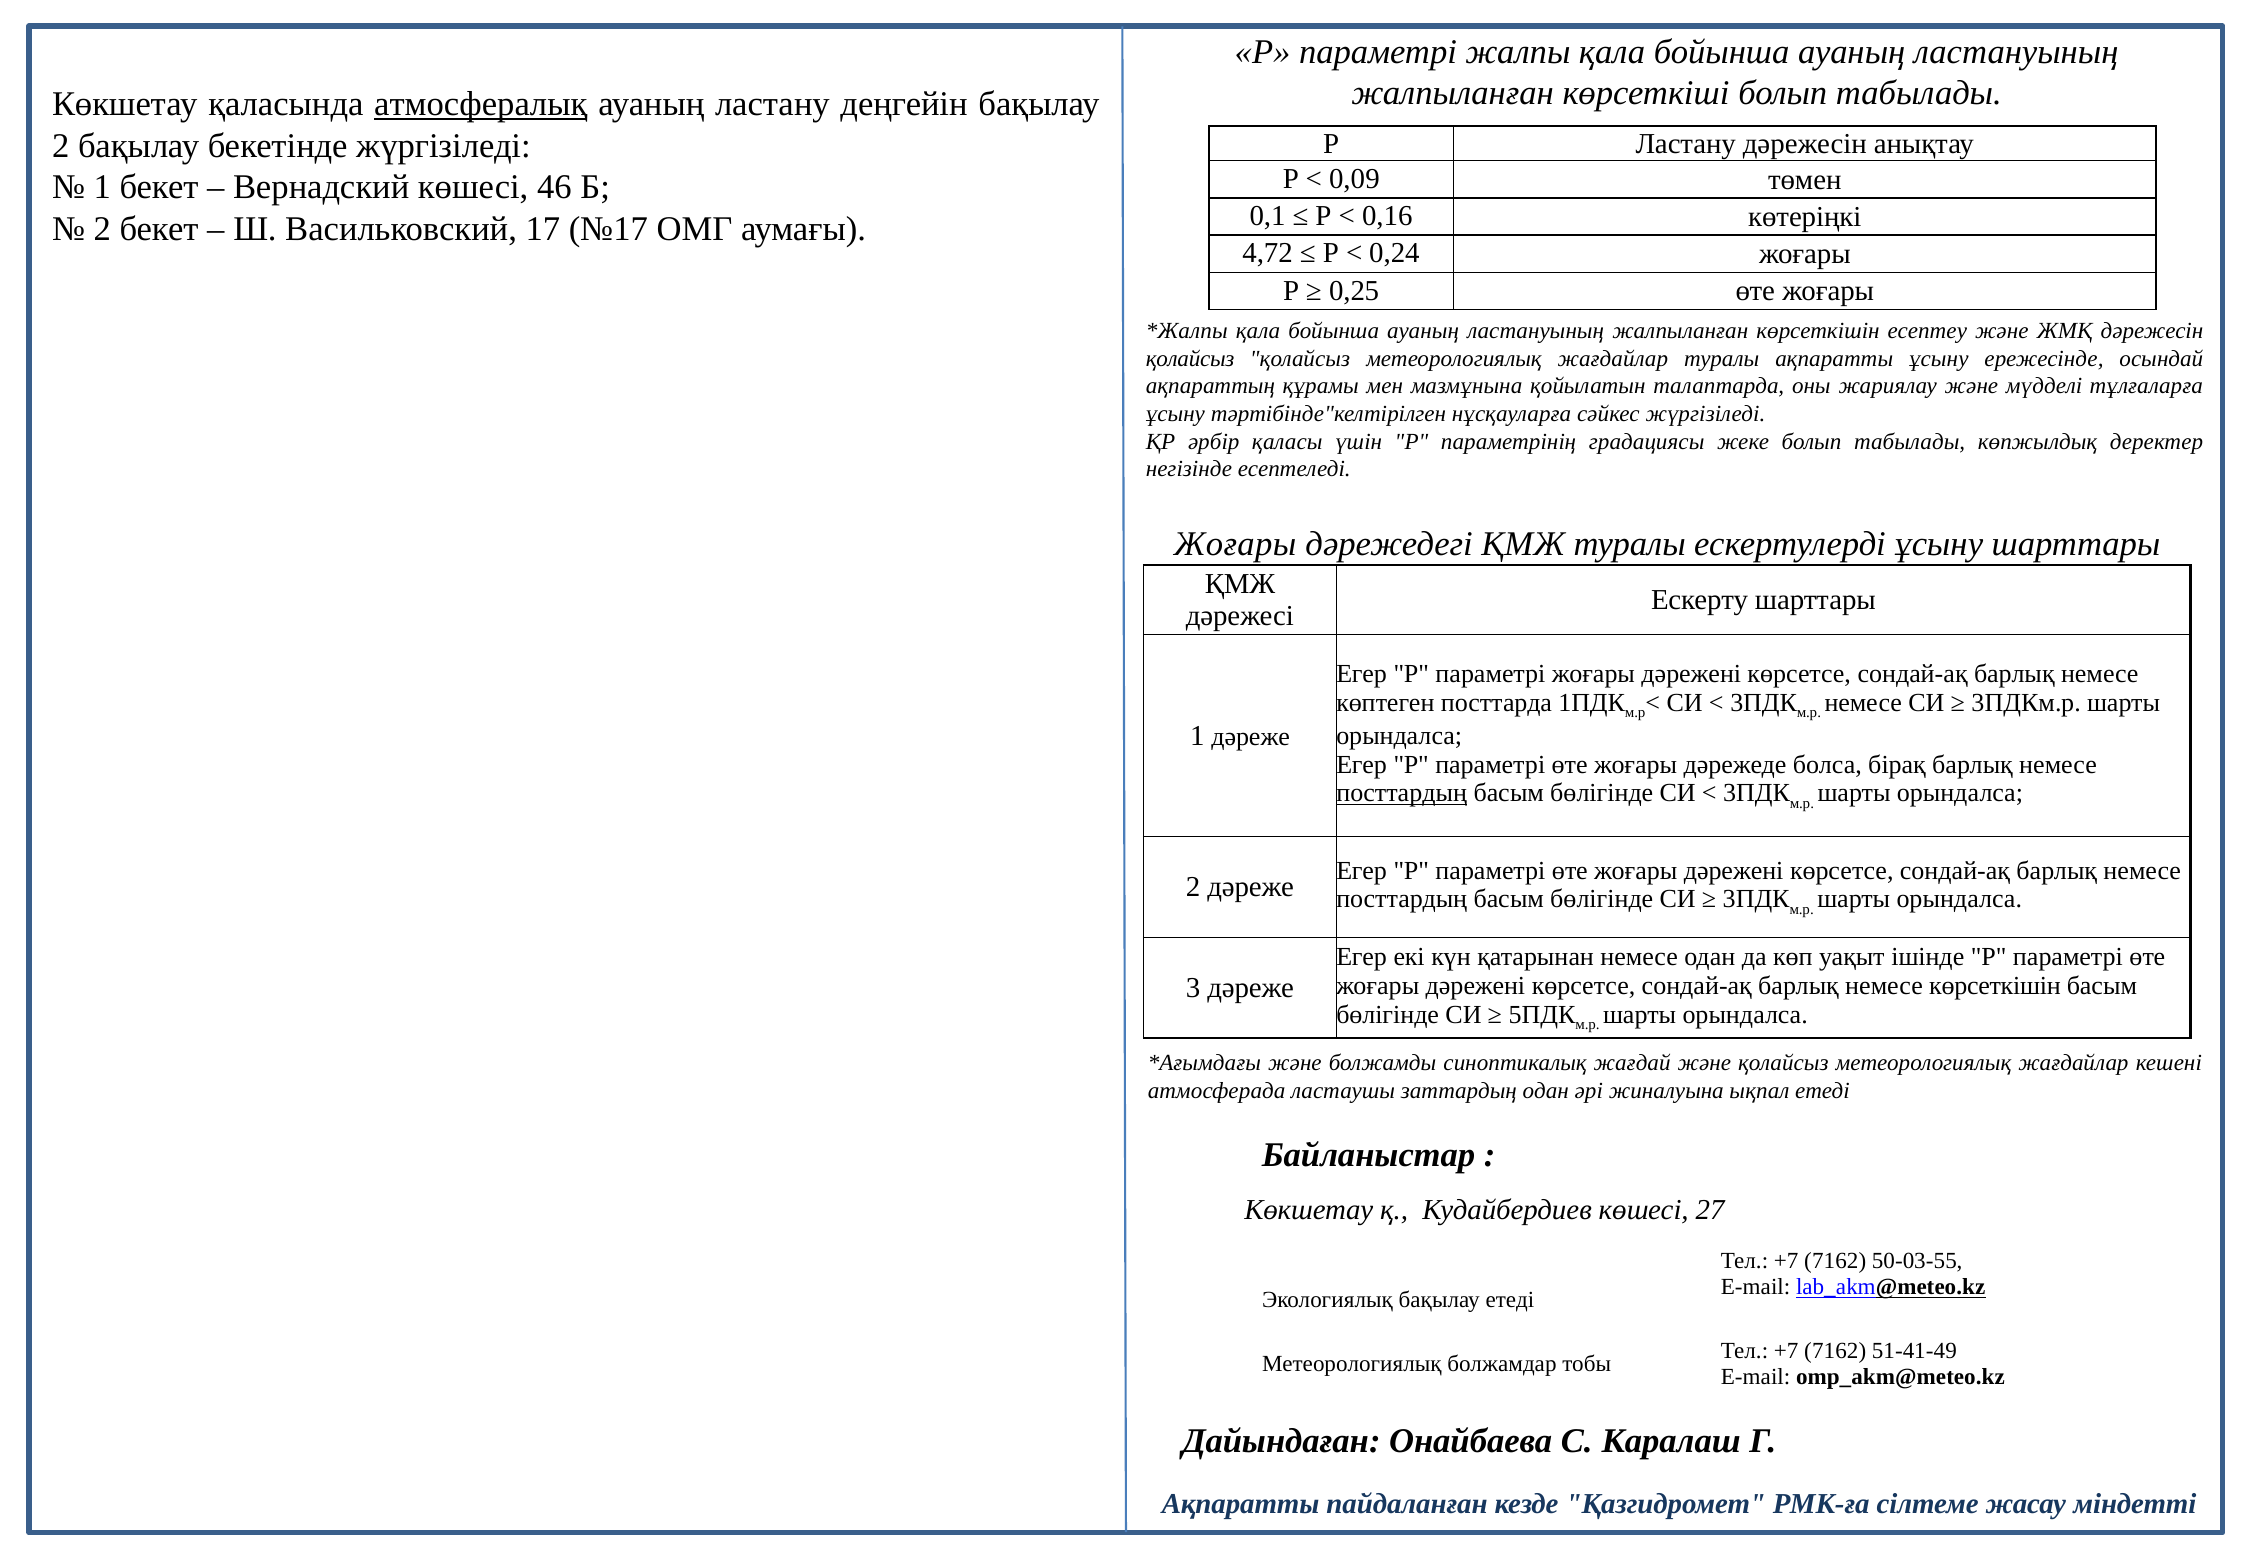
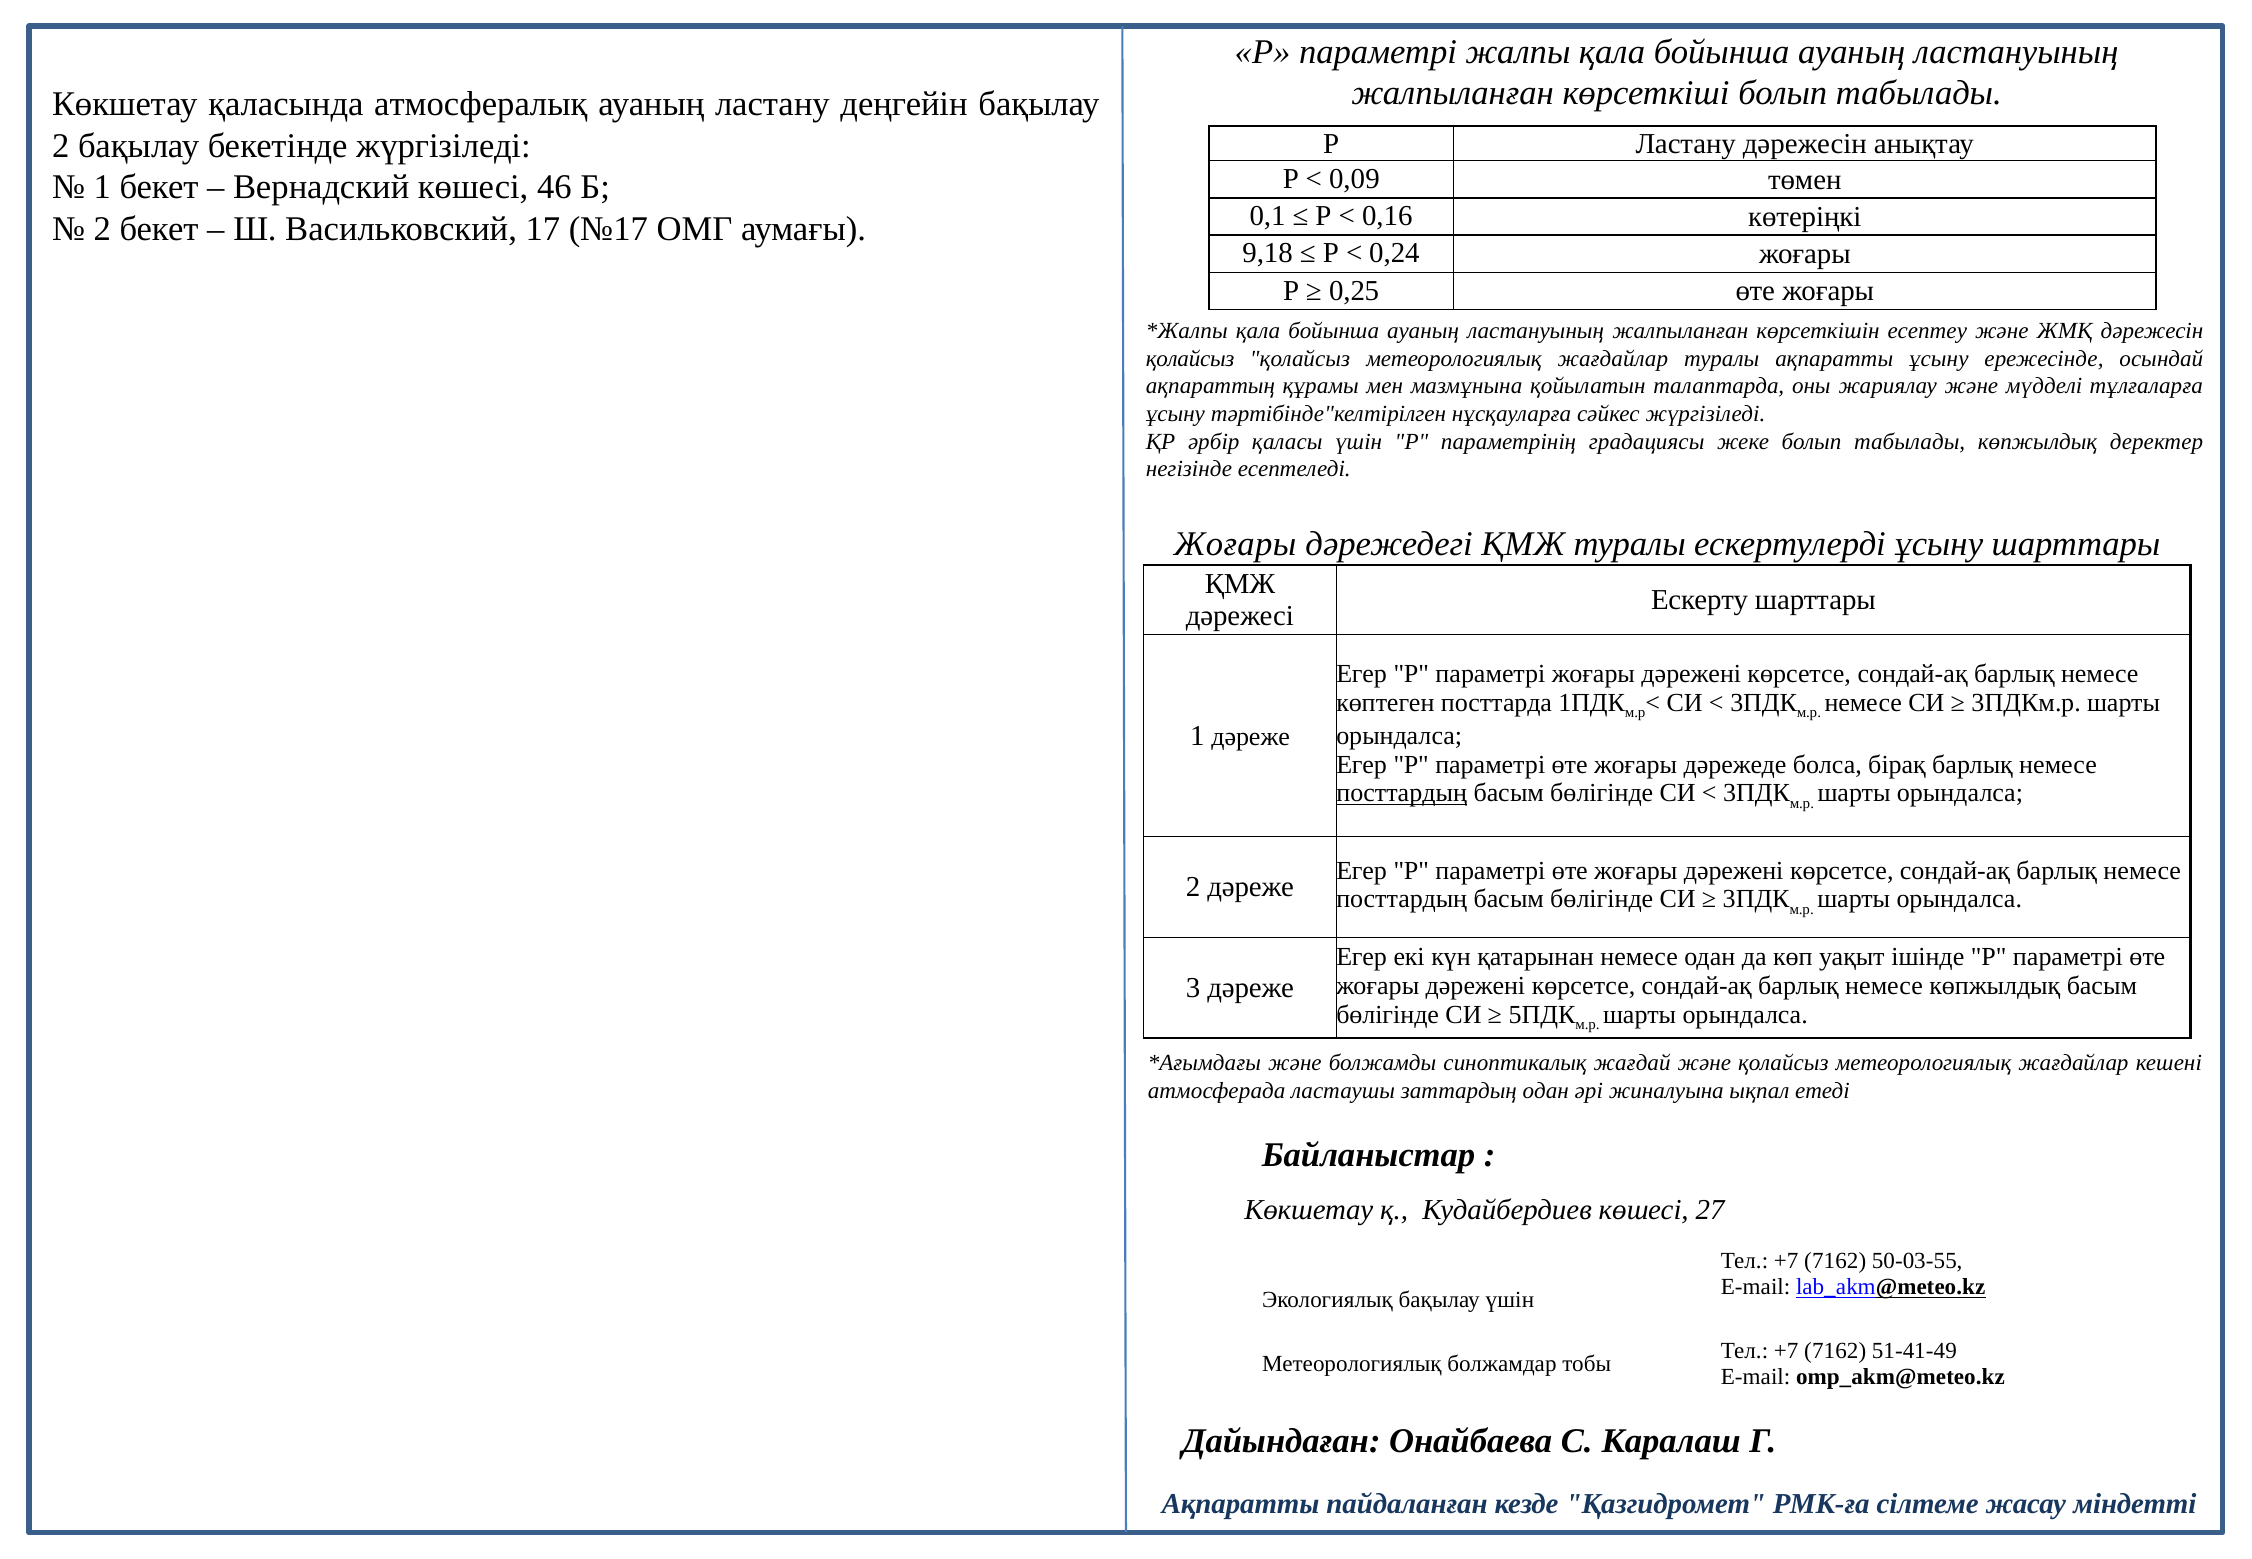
атмосфералық underline: present -> none (481, 104)
4,72: 4,72 -> 9,18 (1268, 253)
немесе көрсеткішін: көрсеткішін -> көпжылдық (1995, 986)
бақылау етеді: етеді -> үшін (1510, 1300)
